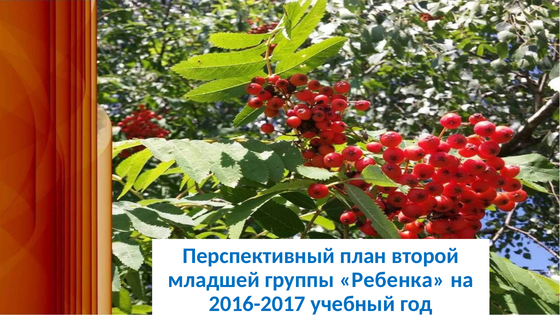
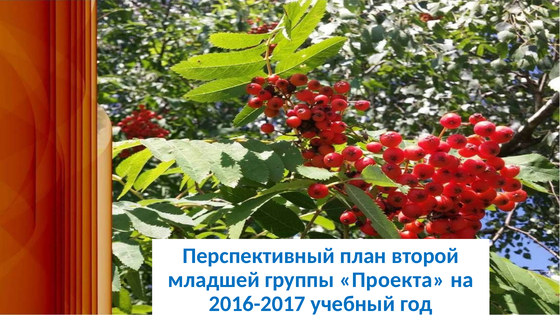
Ребенка: Ребенка -> Проекта (392, 280)
